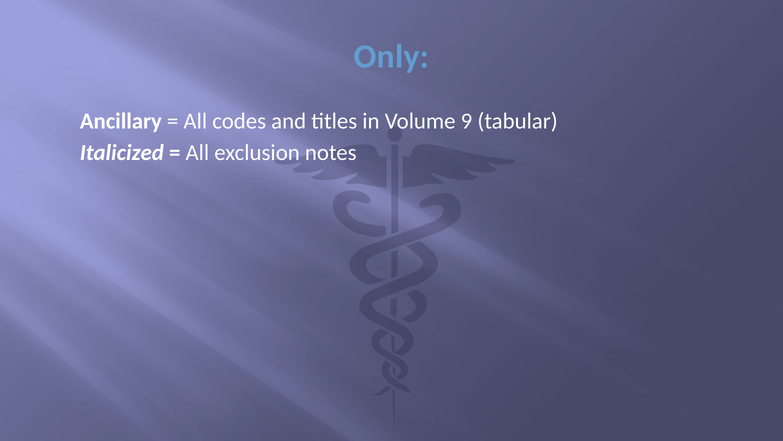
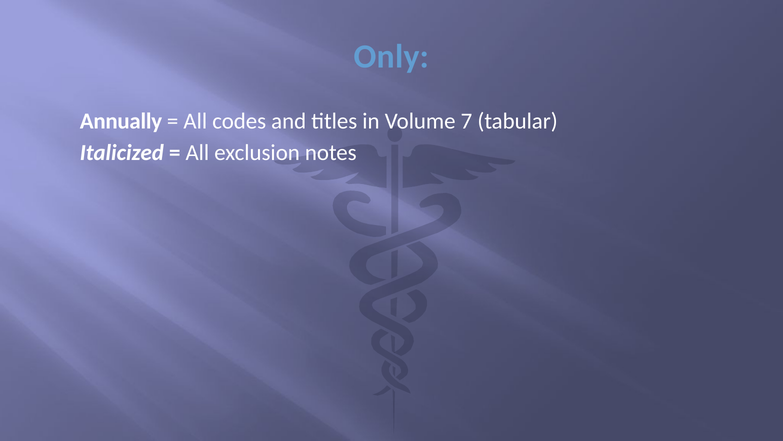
Ancillary: Ancillary -> Annually (121, 121)
9: 9 -> 7 (466, 121)
